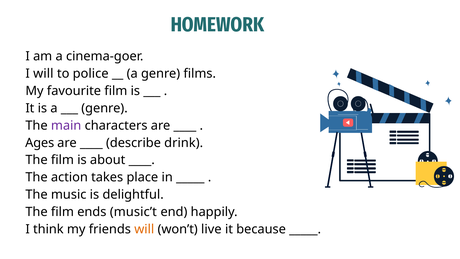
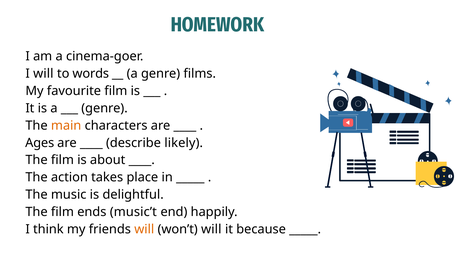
police: police -> words (91, 74)
main colour: purple -> orange (66, 125)
drink: drink -> likely (184, 143)
won’t live: live -> will (211, 229)
